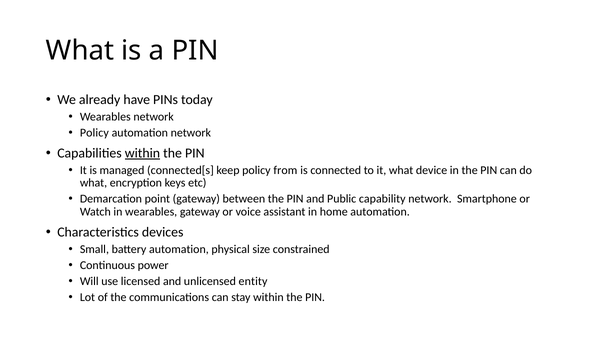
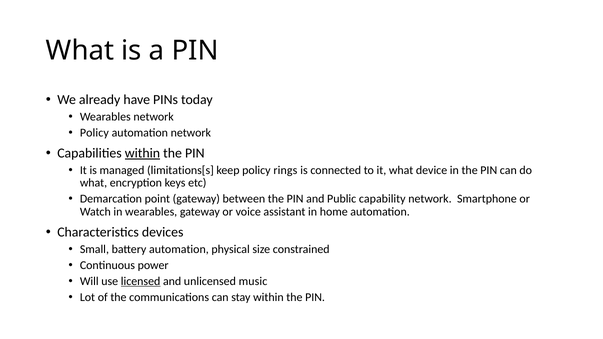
connected[s: connected[s -> limitations[s (180, 170)
from: from -> rings (285, 170)
licensed underline: none -> present (141, 281)
entity: entity -> music (253, 281)
